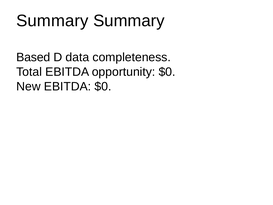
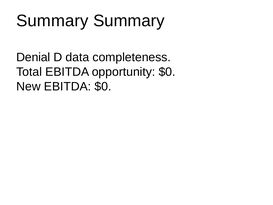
Based: Based -> Denial (33, 57)
